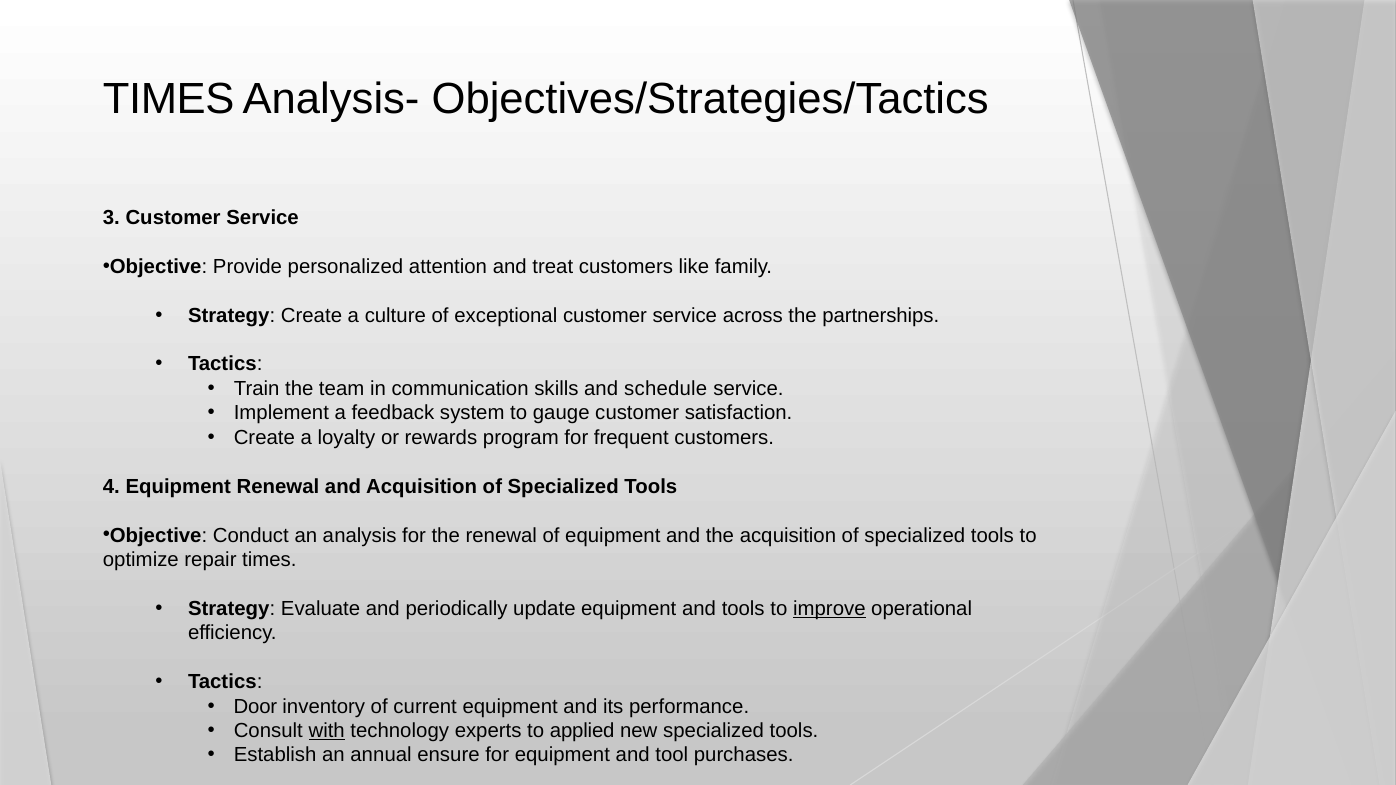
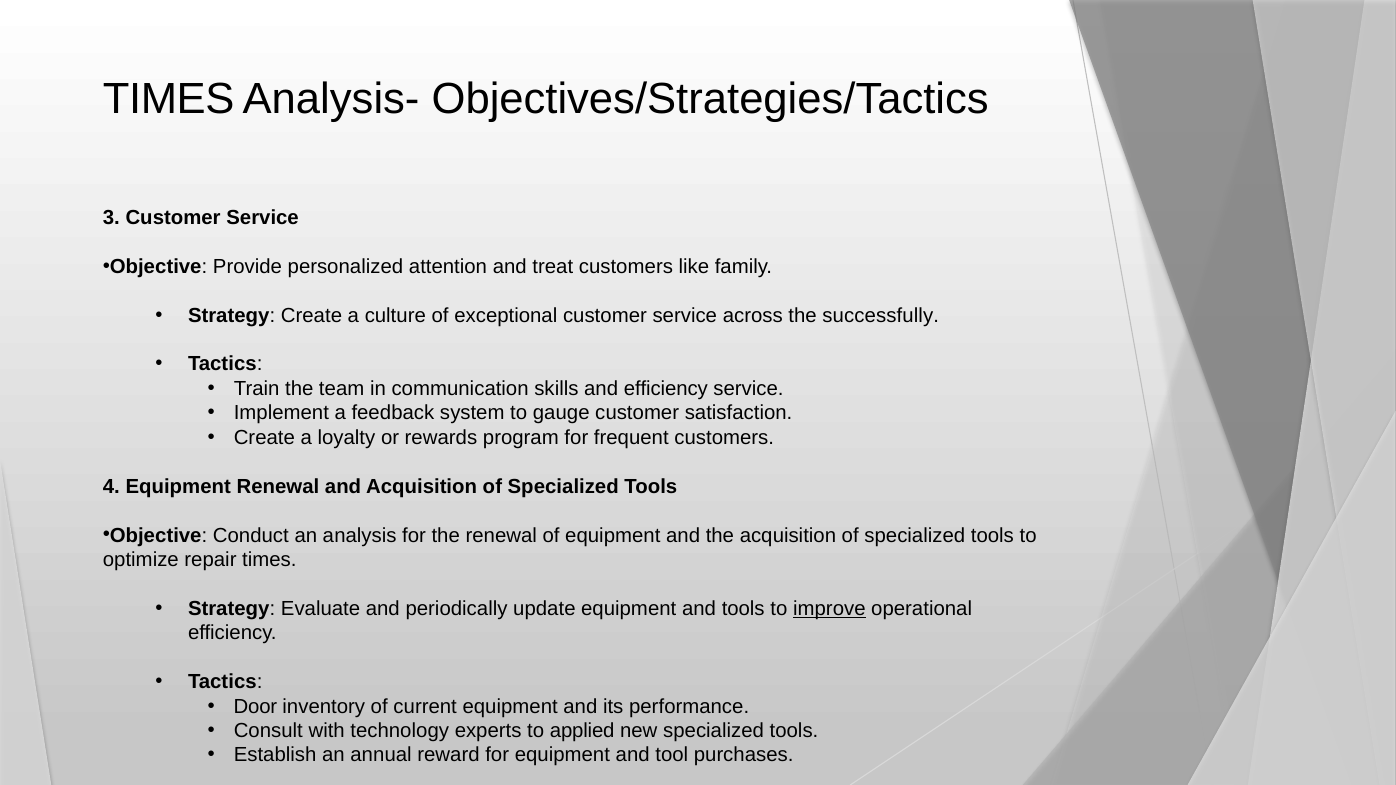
partnerships: partnerships -> successfully (881, 315)
and schedule: schedule -> efficiency (666, 389)
with underline: present -> none (327, 731)
ensure: ensure -> reward (448, 755)
